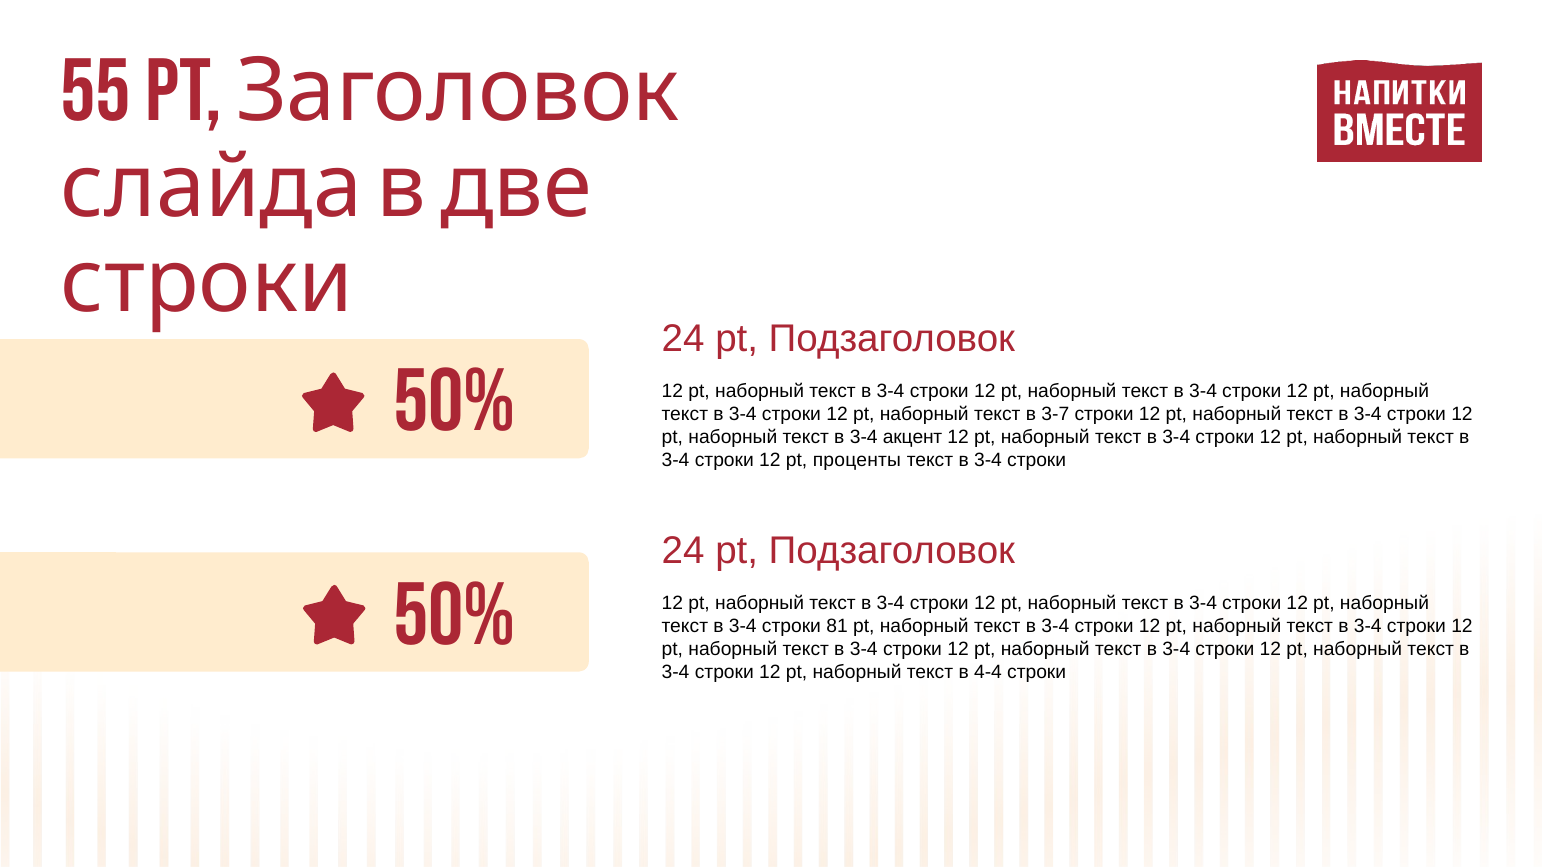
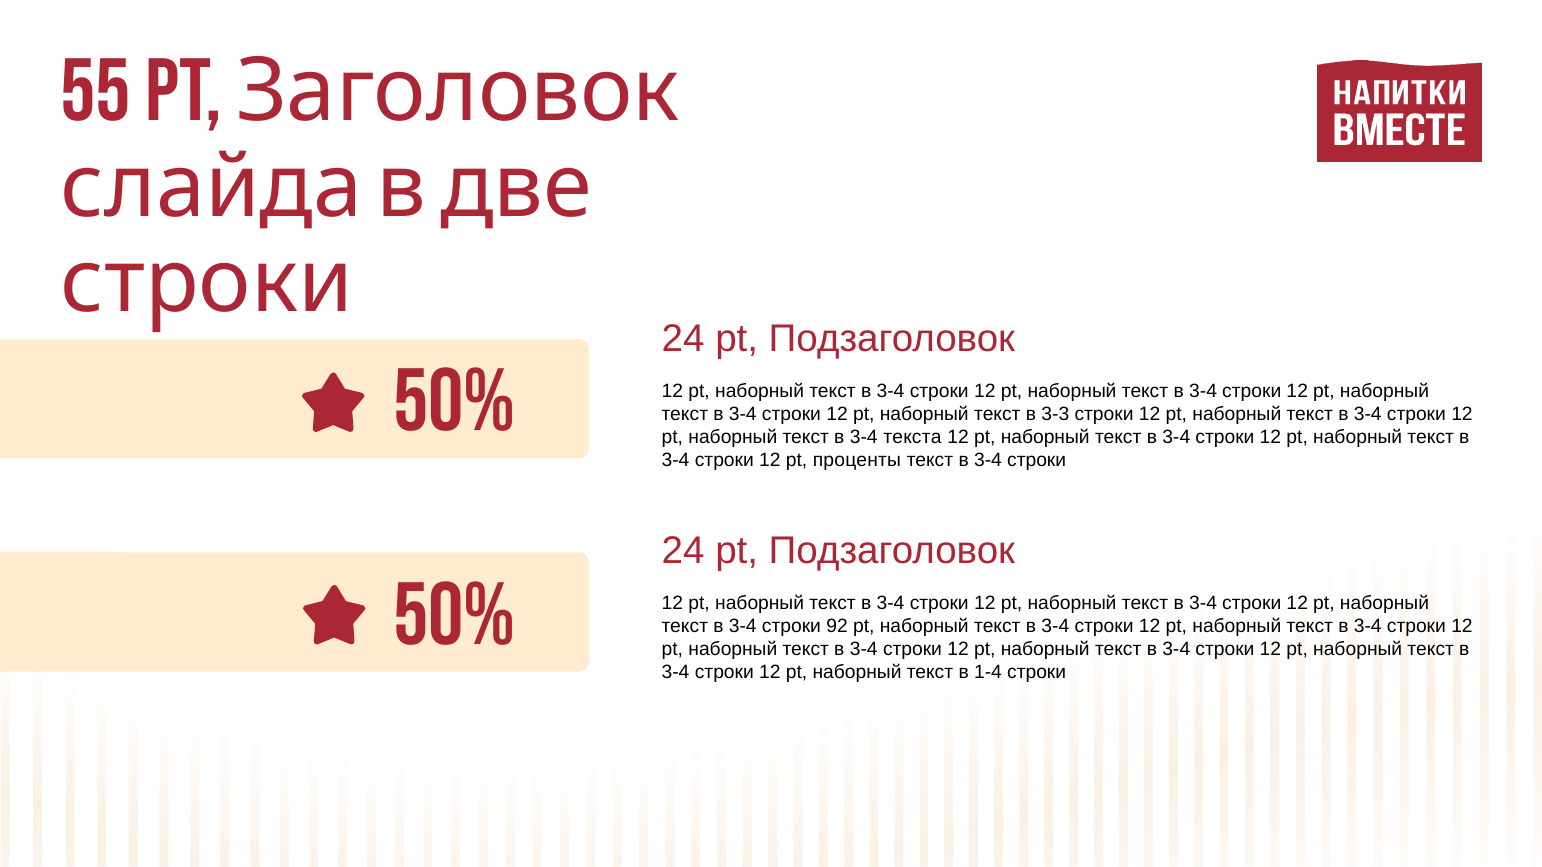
3-7: 3-7 -> 3-3 (1055, 414)
акцент: акцент -> текста (912, 438)
81: 81 -> 92 (837, 627)
4-4: 4-4 -> 1-4 (988, 673)
